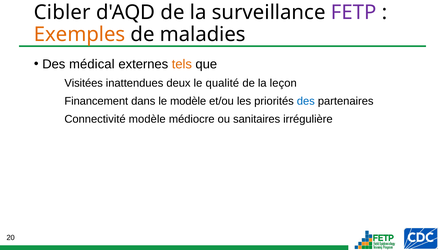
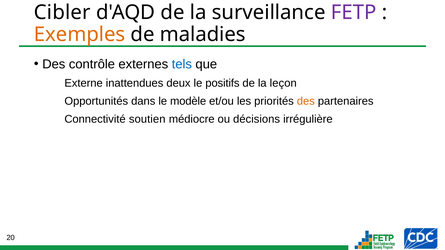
médical: médical -> contrôle (92, 64)
tels colour: orange -> blue (182, 64)
Visitées: Visitées -> Externe (84, 83)
qualité: qualité -> positifs (222, 83)
Financement: Financement -> Opportunités (96, 101)
des colour: blue -> orange (306, 101)
Connectivité modèle: modèle -> soutien (147, 119)
sanitaires: sanitaires -> décisions (257, 119)
